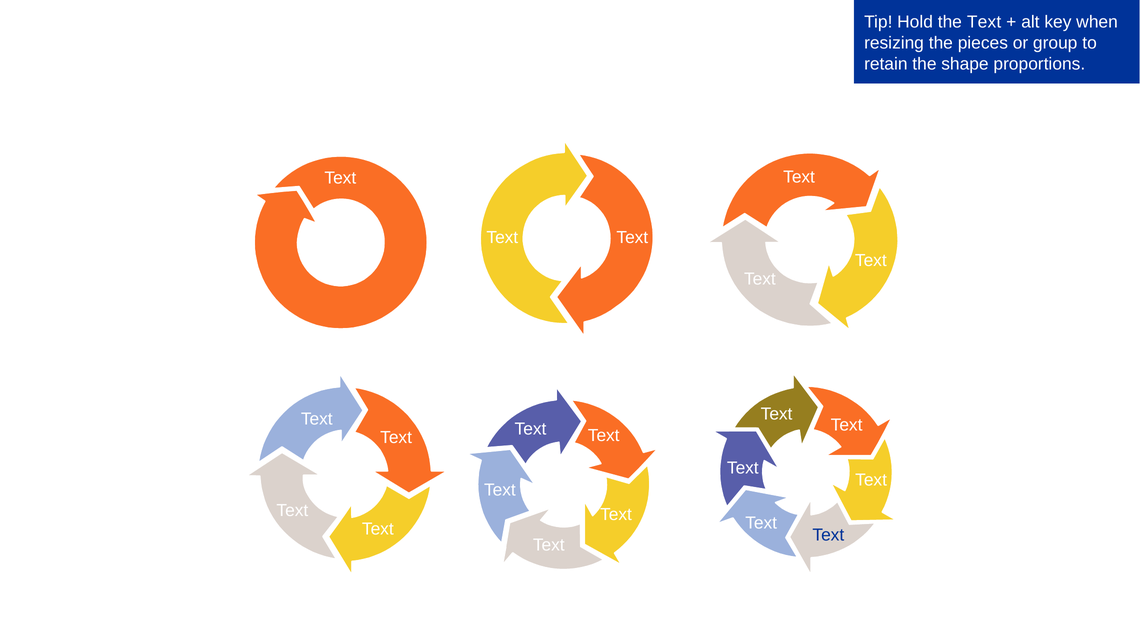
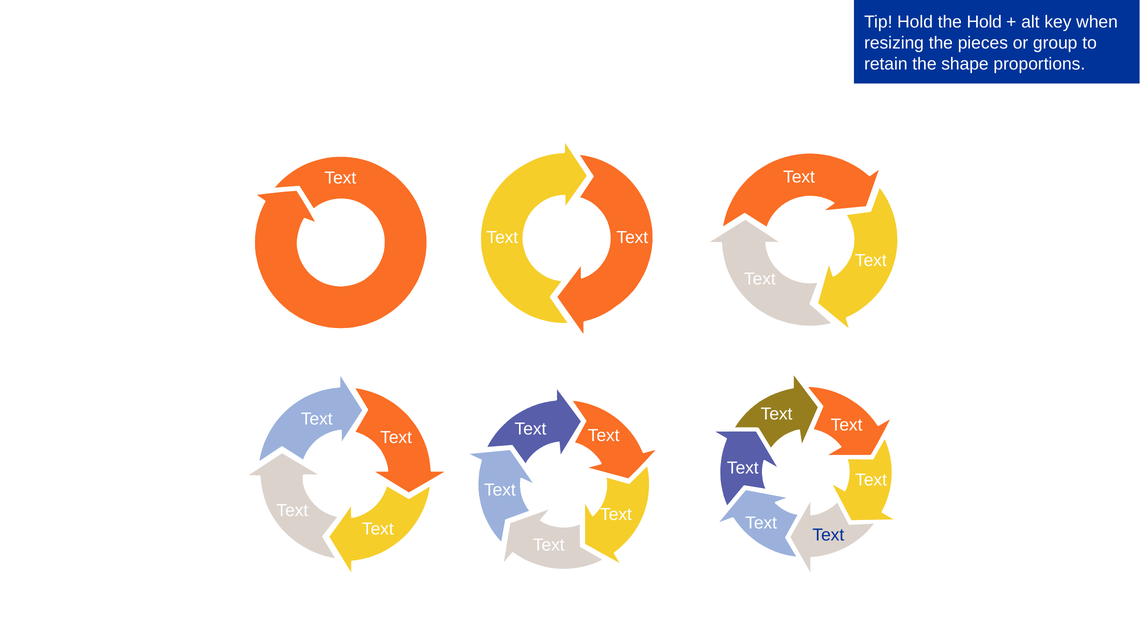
the Text: Text -> Hold (984, 22)
